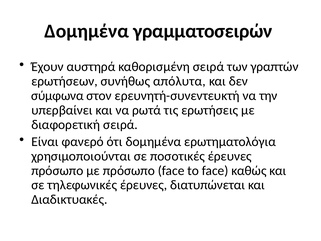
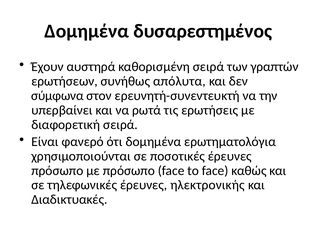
γραμματοσειρών: γραμματοσειρών -> δυσαρεστημένος (203, 31)
διατυπώνεται: διατυπώνεται -> ηλεκτρονικής (208, 185)
